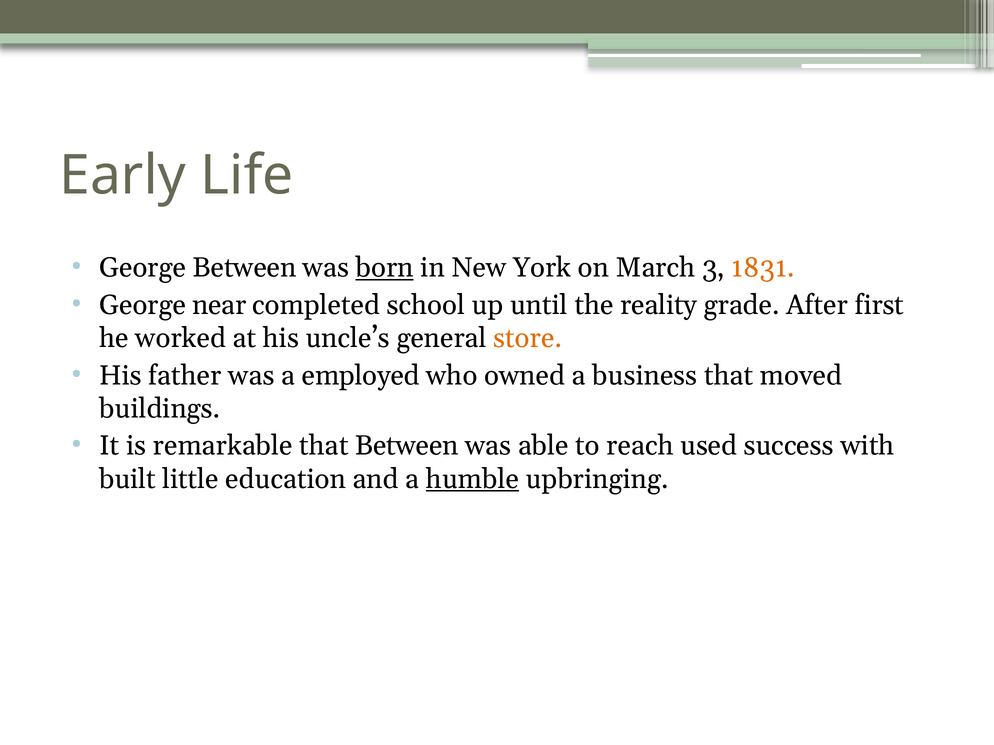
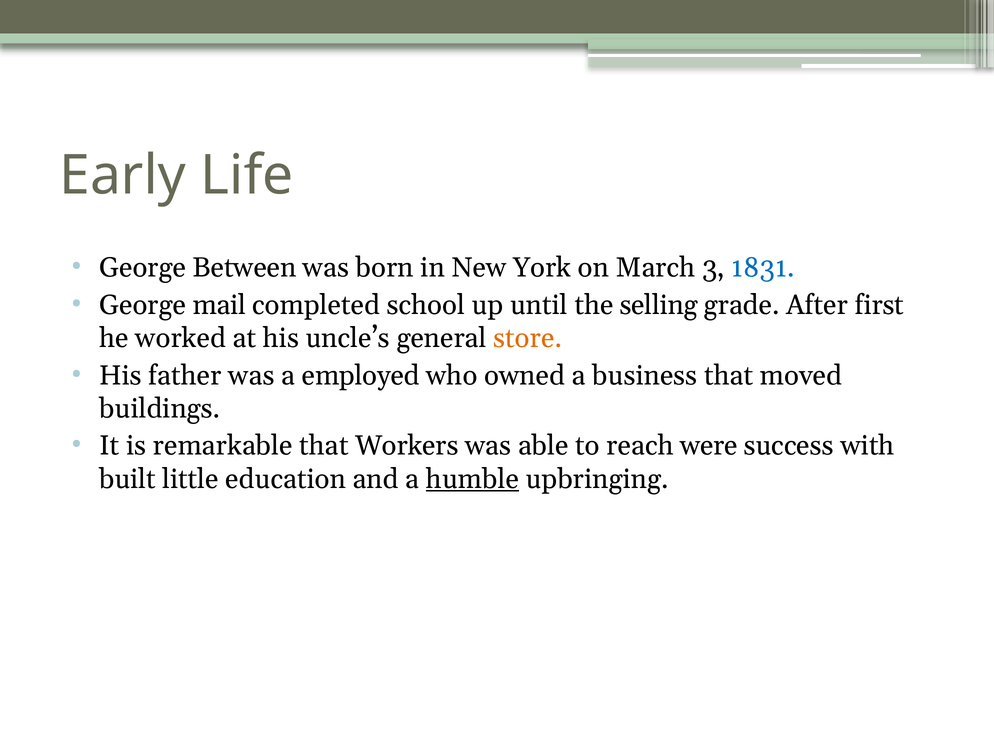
born underline: present -> none (385, 268)
1831 colour: orange -> blue (763, 268)
near: near -> mail (219, 305)
reality: reality -> selling (659, 305)
that Between: Between -> Workers (407, 446)
used: used -> were (709, 446)
